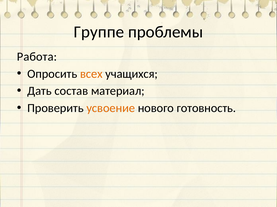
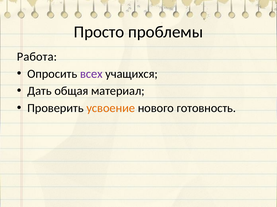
Группе: Группе -> Просто (99, 32)
всех colour: orange -> purple (91, 74)
состав: состав -> общая (71, 91)
